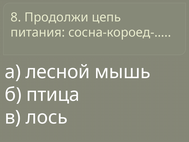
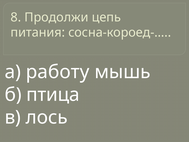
лесной: лесной -> работу (58, 72)
